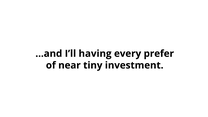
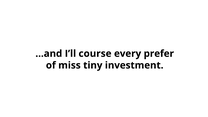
having: having -> course (95, 54)
near: near -> miss (69, 65)
